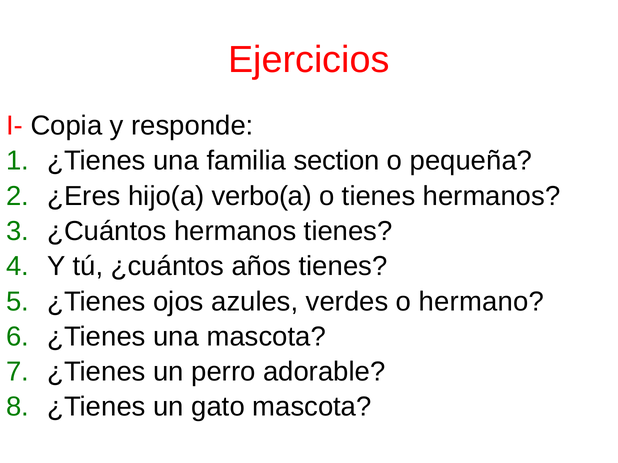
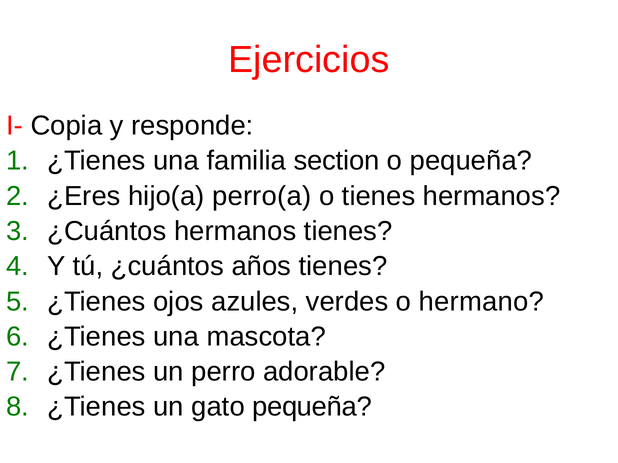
verbo(a: verbo(a -> perro(a (262, 196)
gato mascota: mascota -> pequeña (312, 407)
